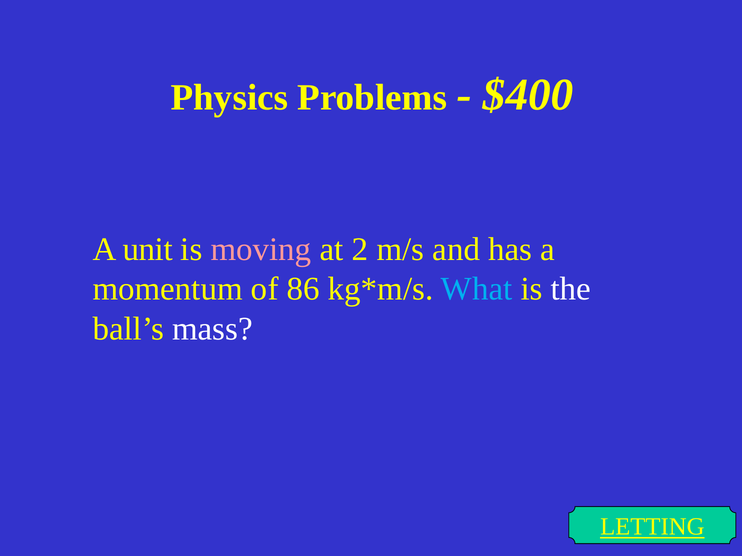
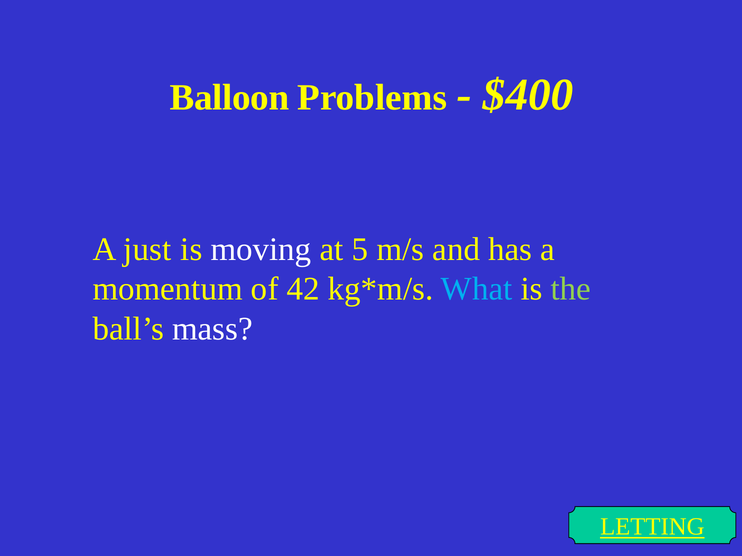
Physics: Physics -> Balloon (230, 98)
unit: unit -> just (147, 250)
moving colour: pink -> white (261, 250)
2: 2 -> 5 (360, 250)
86: 86 -> 42 (303, 289)
the colour: white -> light green (571, 289)
